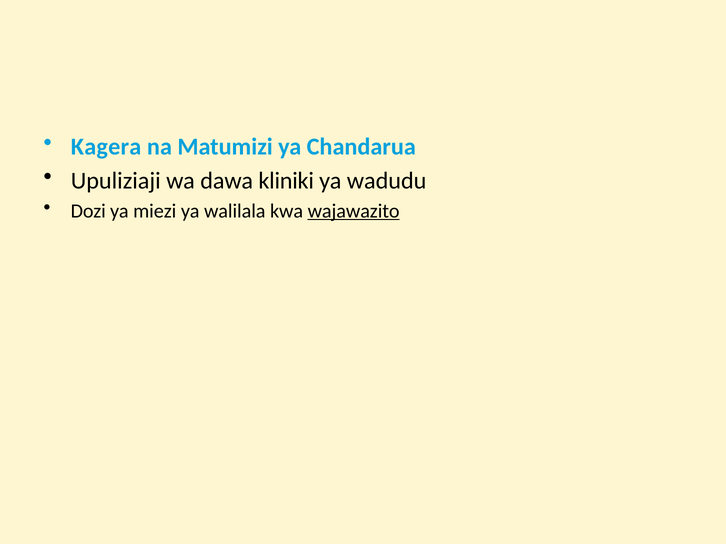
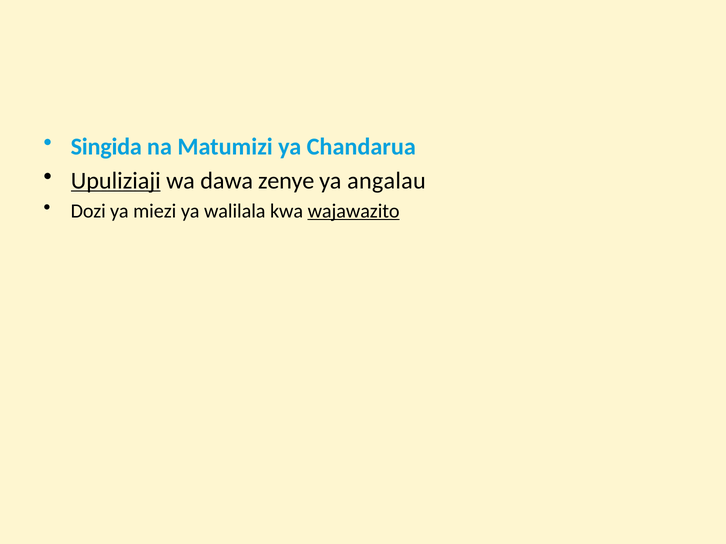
Kagera: Kagera -> Singida (106, 147)
Upuliziaji underline: none -> present (116, 181)
kliniki: kliniki -> zenye (286, 181)
wadudu: wadudu -> angalau (386, 181)
